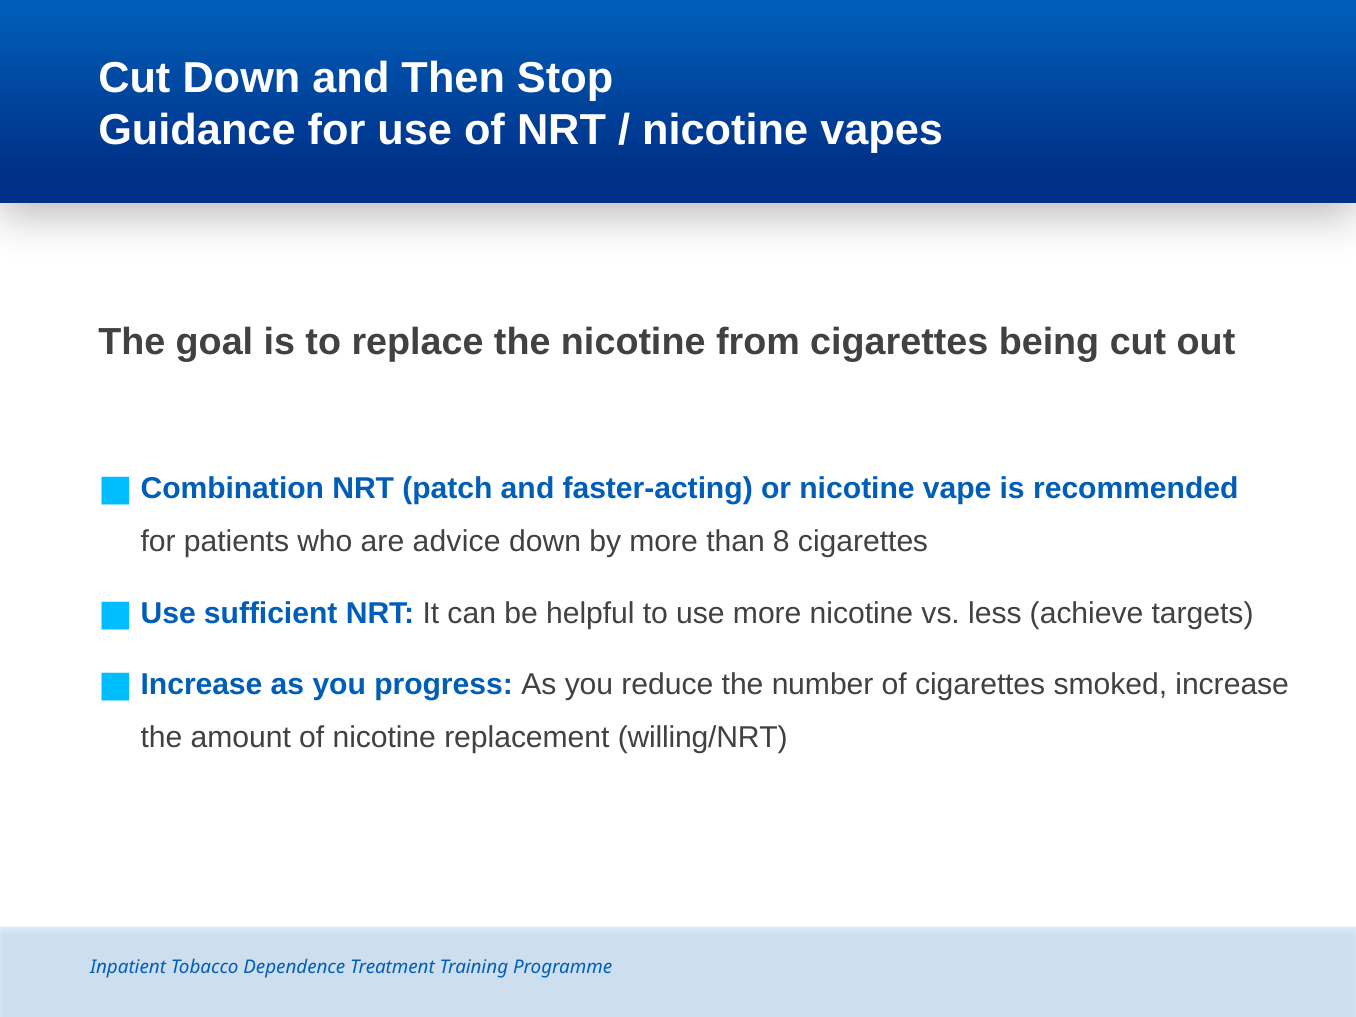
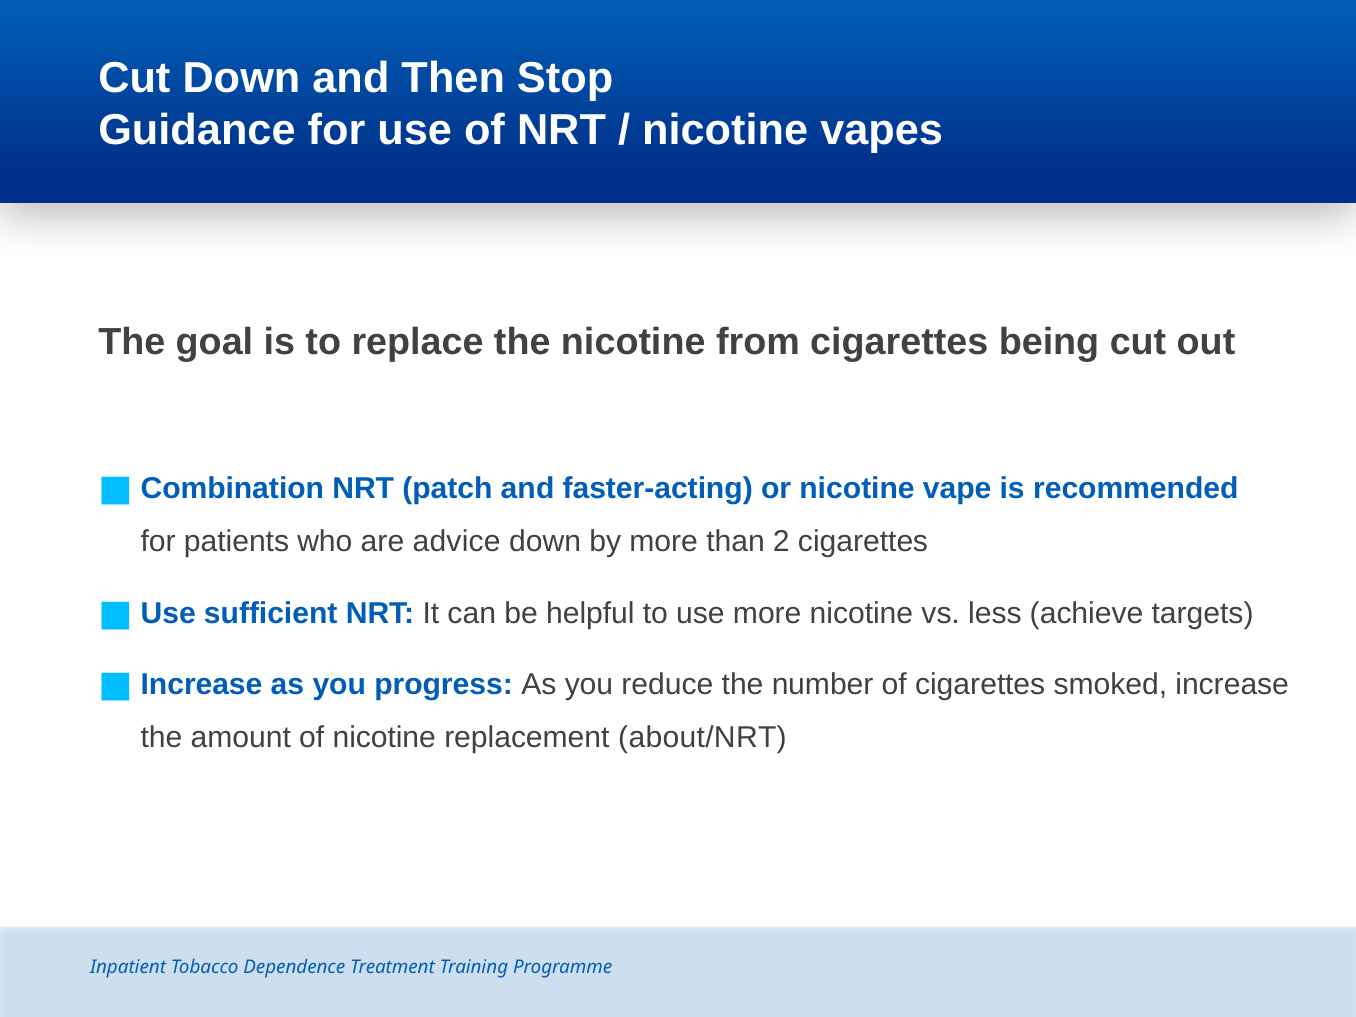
8: 8 -> 2 (781, 542)
willing/NRT: willing/NRT -> about/NRT (702, 737)
